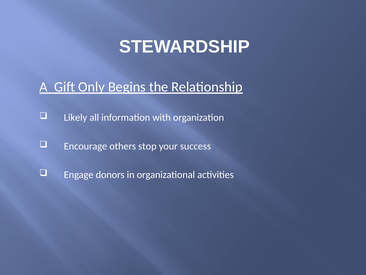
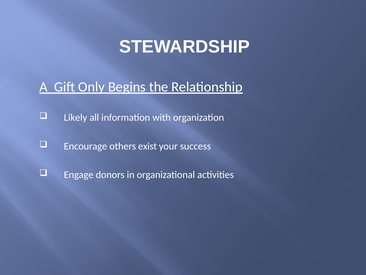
stop: stop -> exist (147, 146)
